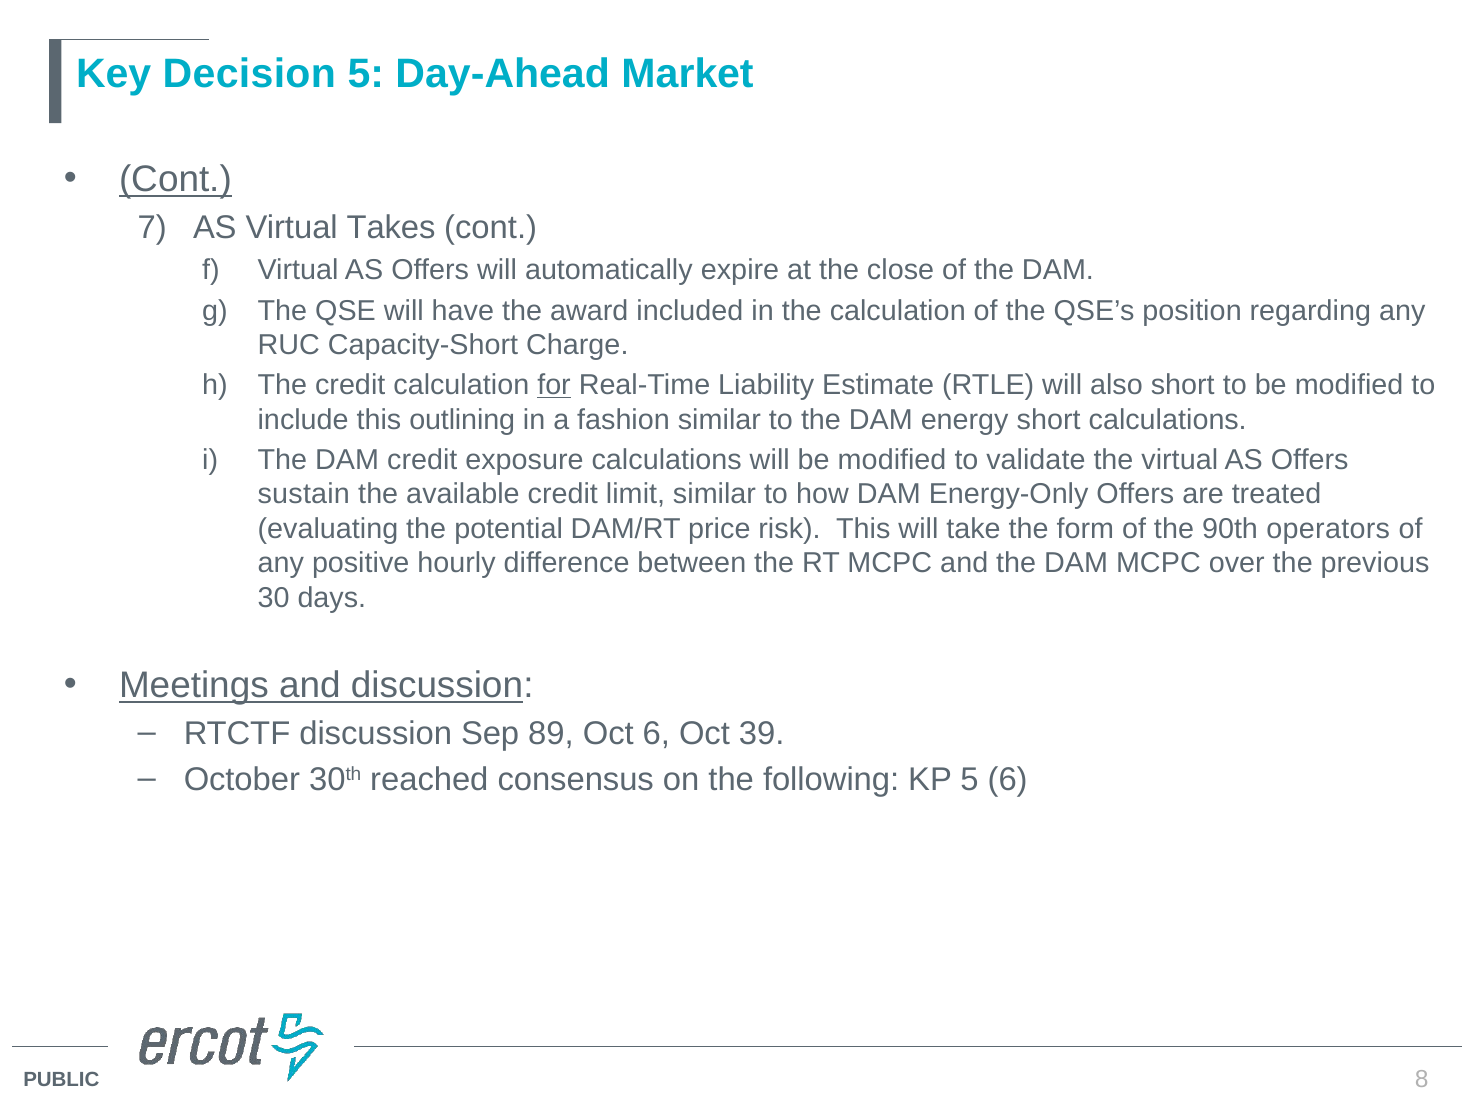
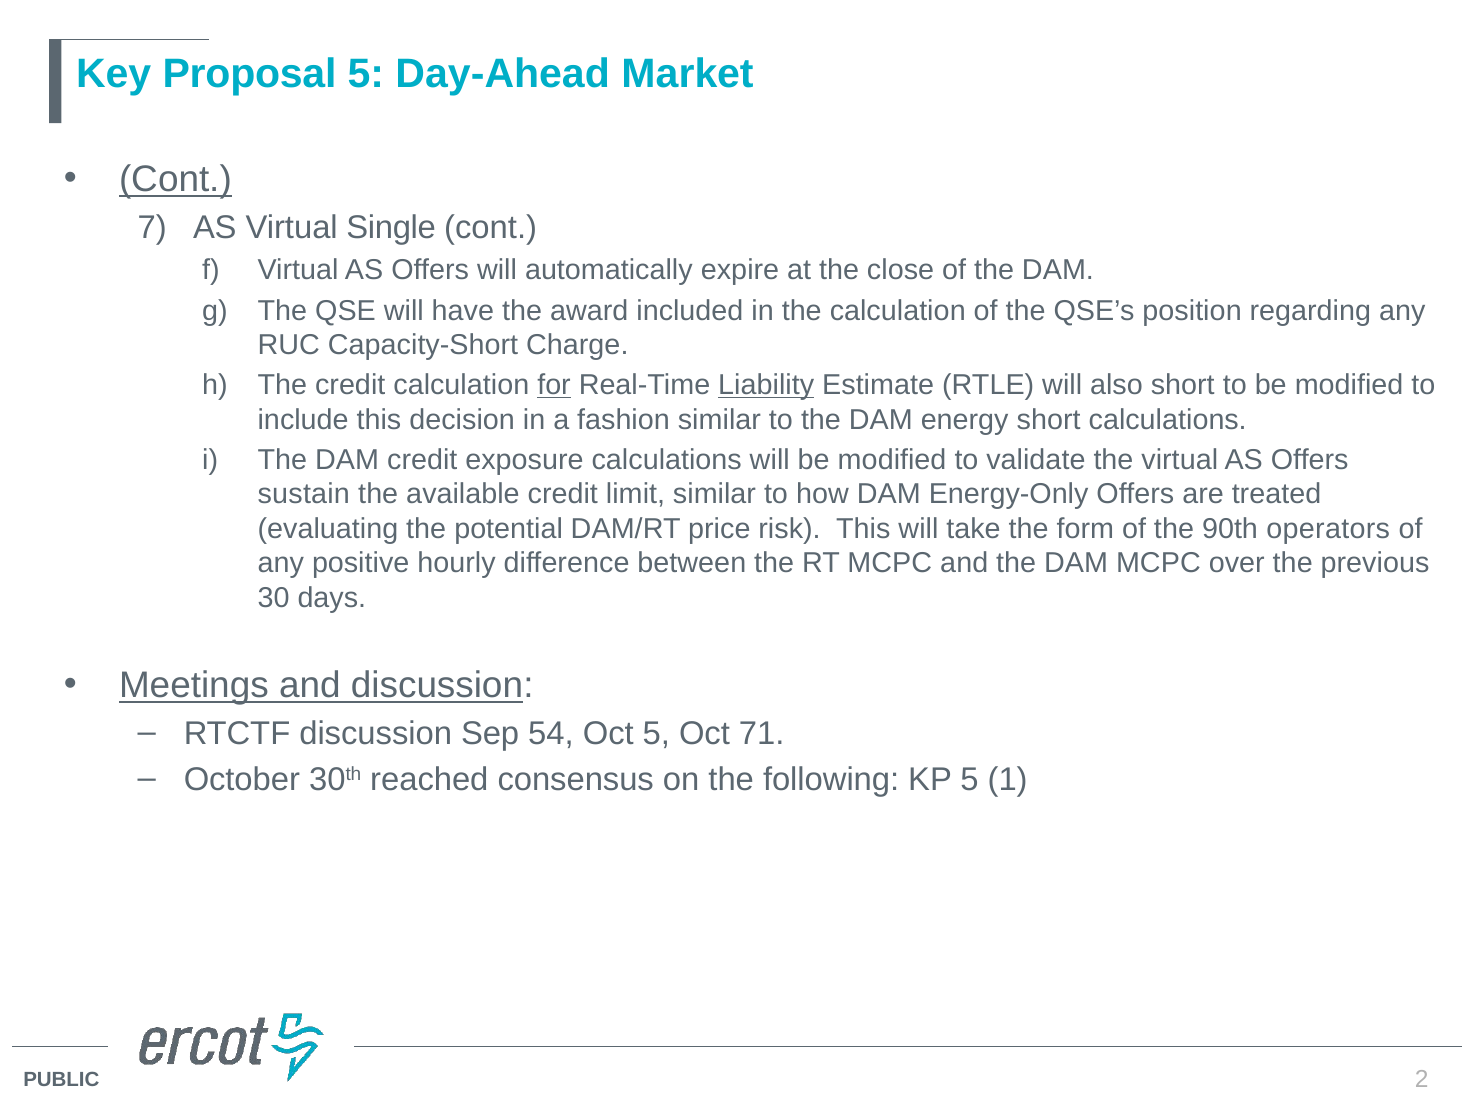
Decision: Decision -> Proposal (250, 74)
Takes: Takes -> Single (391, 228)
Liability underline: none -> present (766, 385)
outlining: outlining -> decision (462, 420)
89: 89 -> 54 (551, 734)
Oct 6: 6 -> 5 (656, 734)
39: 39 -> 71 (762, 734)
5 6: 6 -> 1 (1008, 779)
8: 8 -> 2 (1422, 1079)
